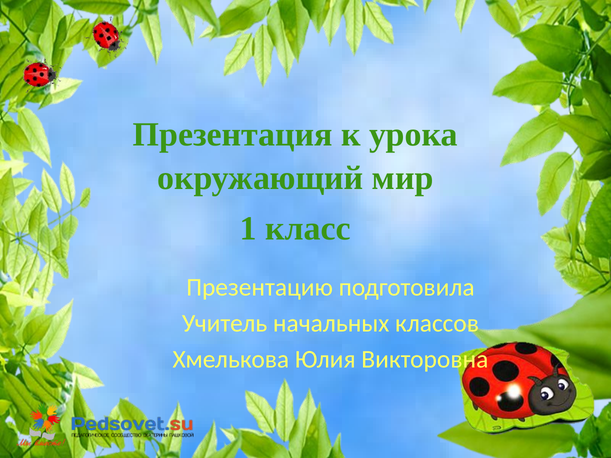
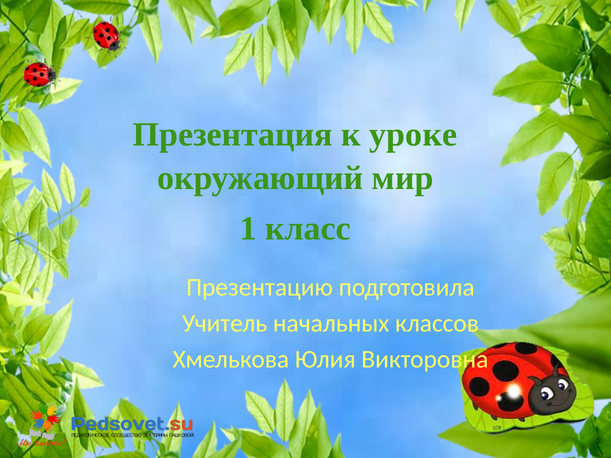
урока: урока -> уроке (413, 135)
